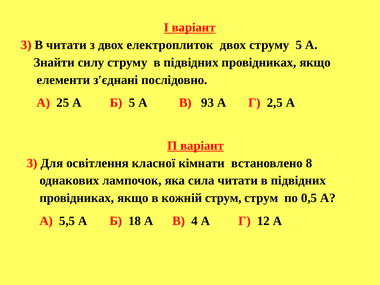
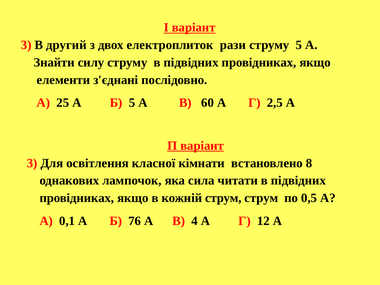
В читати: читати -> другий (66, 45)
електроплиток двох: двох -> рази (233, 45)
93: 93 -> 60 (208, 103)
5,5: 5,5 -> 0,1 (67, 221)
18: 18 -> 76 (135, 221)
